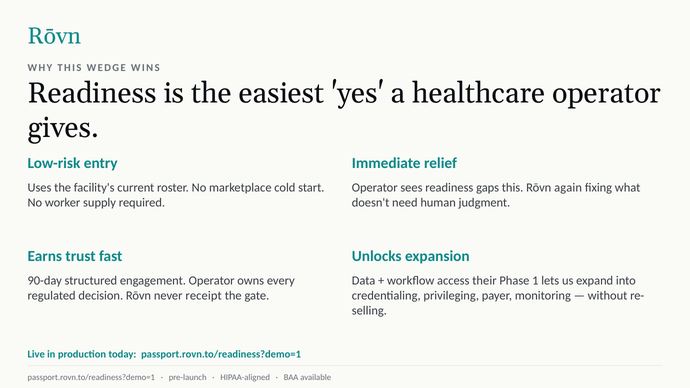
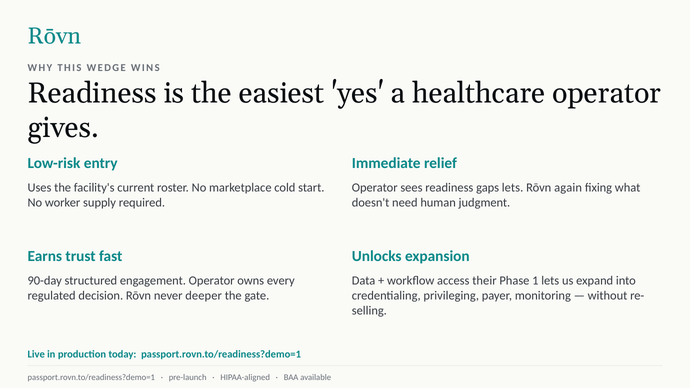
gaps this: this -> lets (513, 188)
receipt: receipt -> deeper (204, 296)
